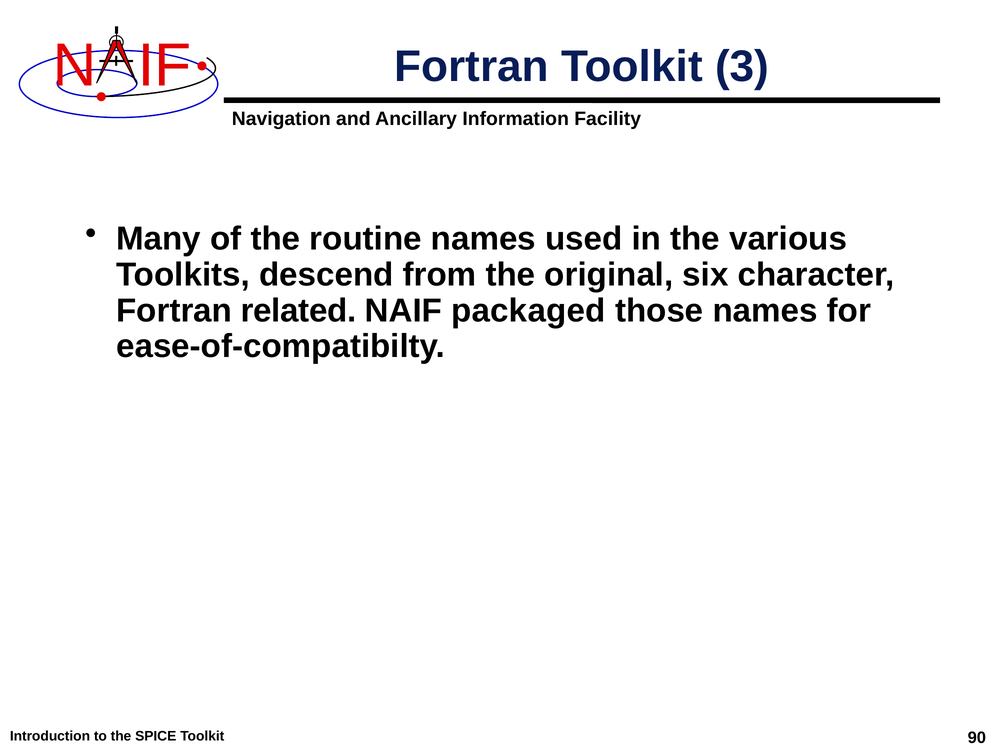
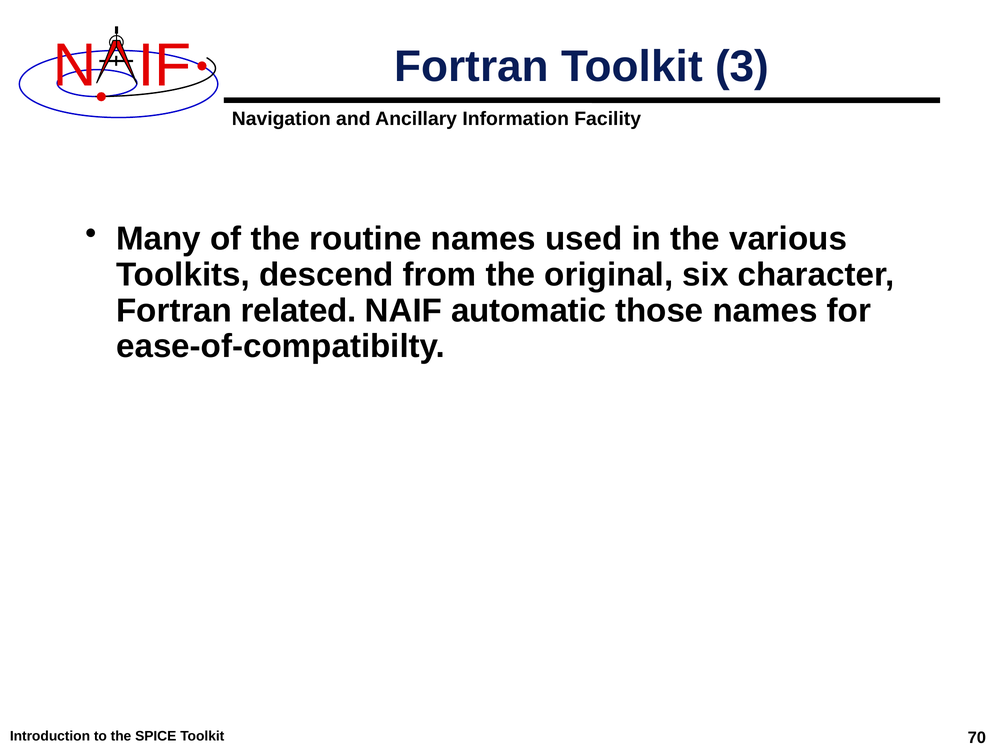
packaged: packaged -> automatic (529, 310)
90: 90 -> 70 (977, 737)
